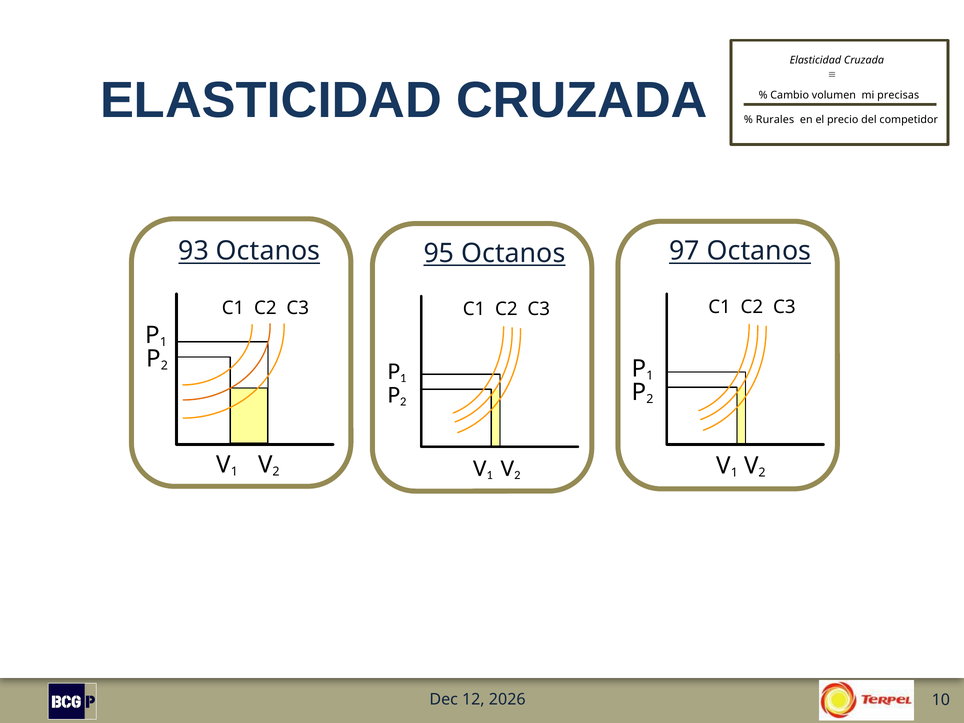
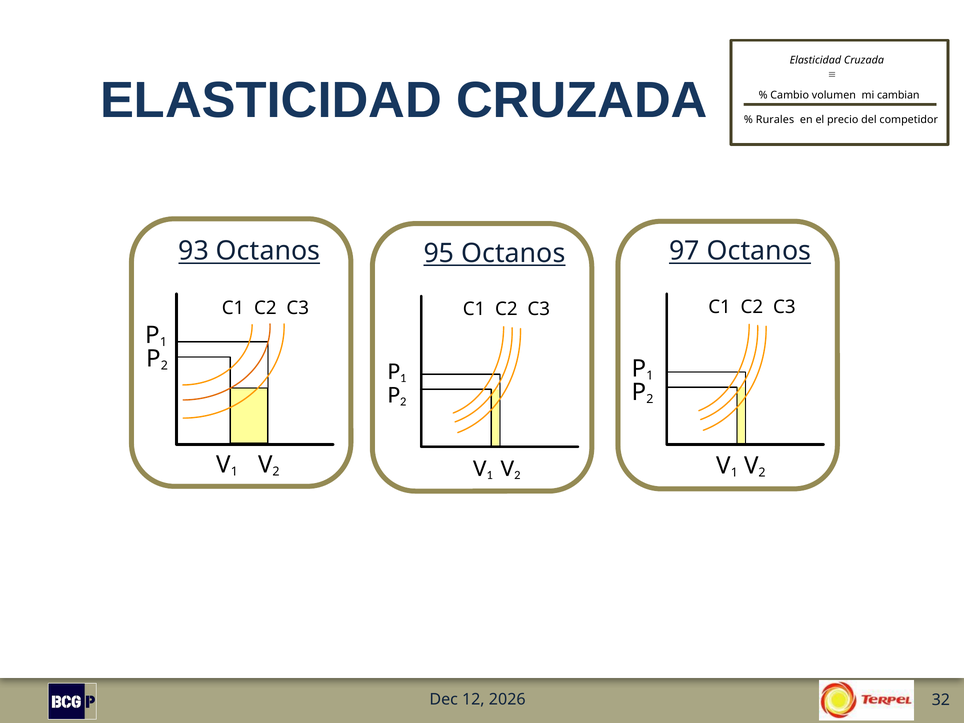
precisas: precisas -> cambian (898, 95)
10: 10 -> 32 (941, 700)
